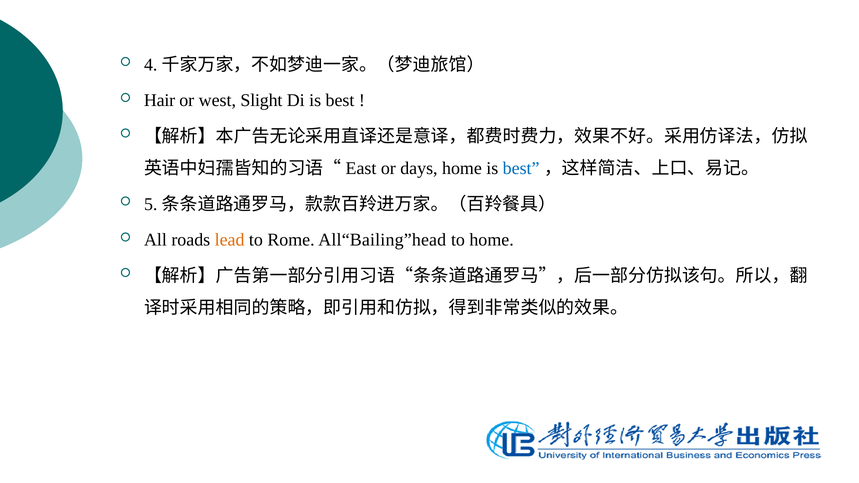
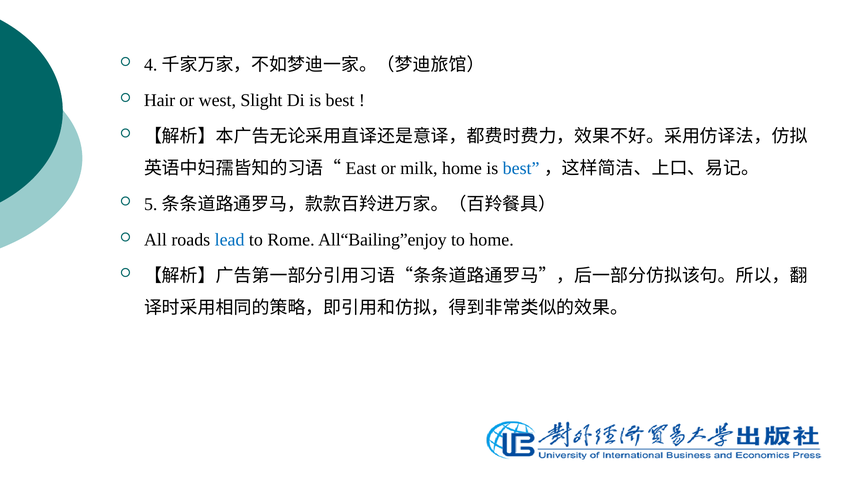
days: days -> milk (419, 168)
lead colour: orange -> blue (230, 240)
All“Bailing”head: All“Bailing”head -> All“Bailing”enjoy (382, 240)
